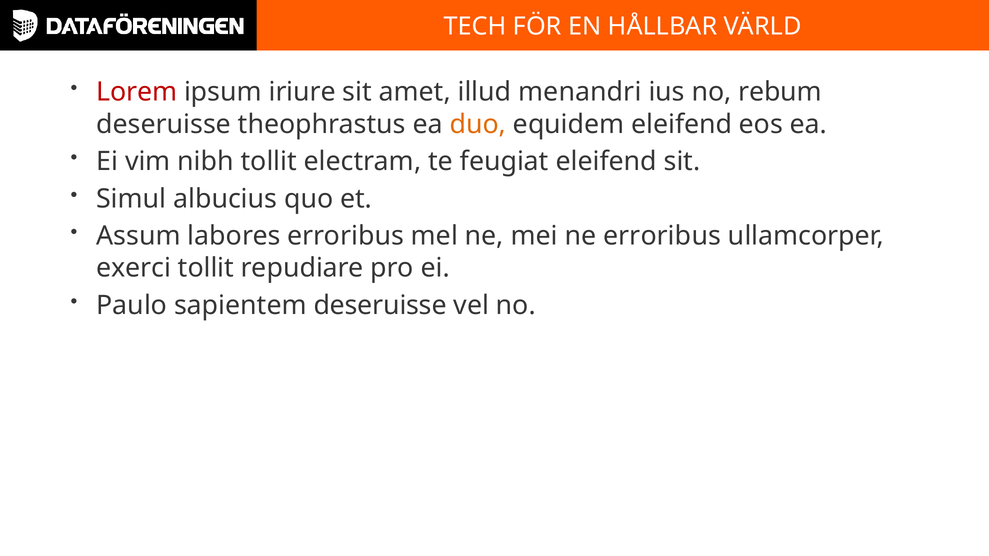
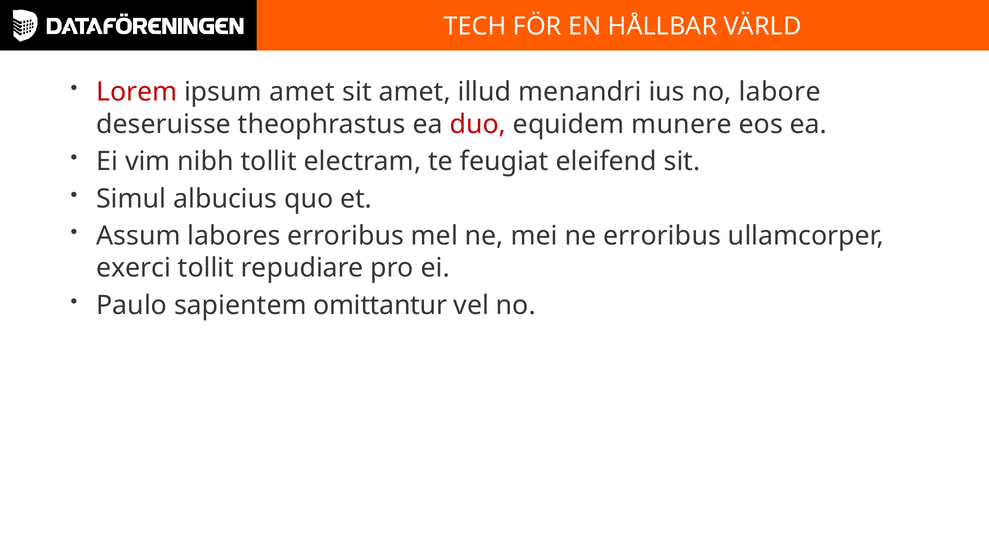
ipsum iriure: iriure -> amet (302, 92)
rebum: rebum -> labore (780, 92)
duo colour: orange -> red (478, 124)
equidem eleifend: eleifend -> munere (682, 124)
sapientem deseruisse: deseruisse -> omittantur (380, 306)
